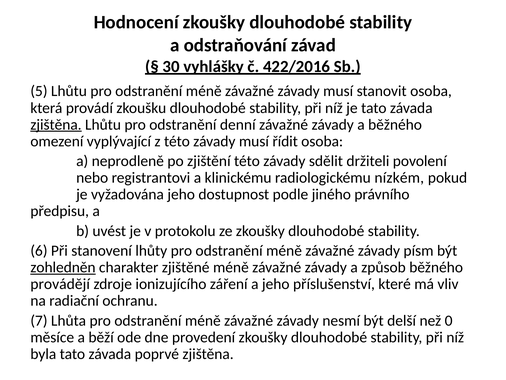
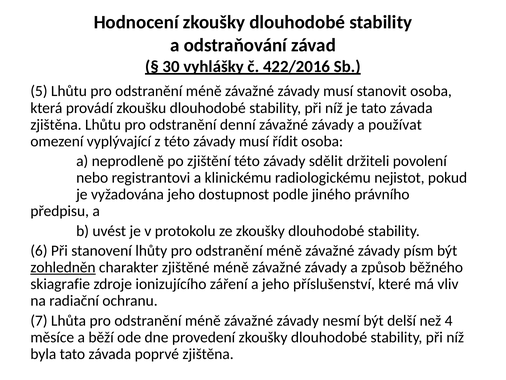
zjištěna underline: present -> none (56, 124)
a běžného: běžného -> používat (395, 124)
nízkém: nízkém -> nejistot (399, 178)
provádějí: provádějí -> skiagrafie (60, 284)
0: 0 -> 4 (449, 320)
